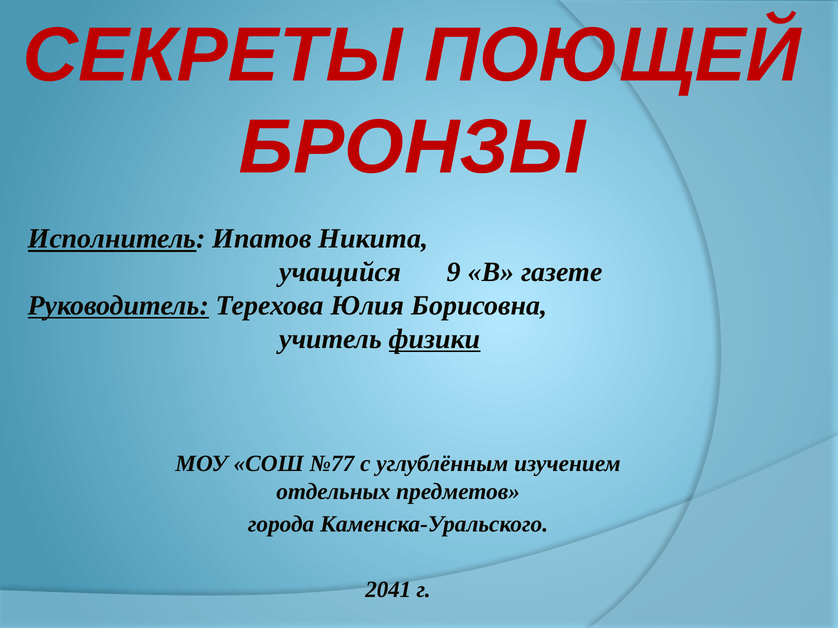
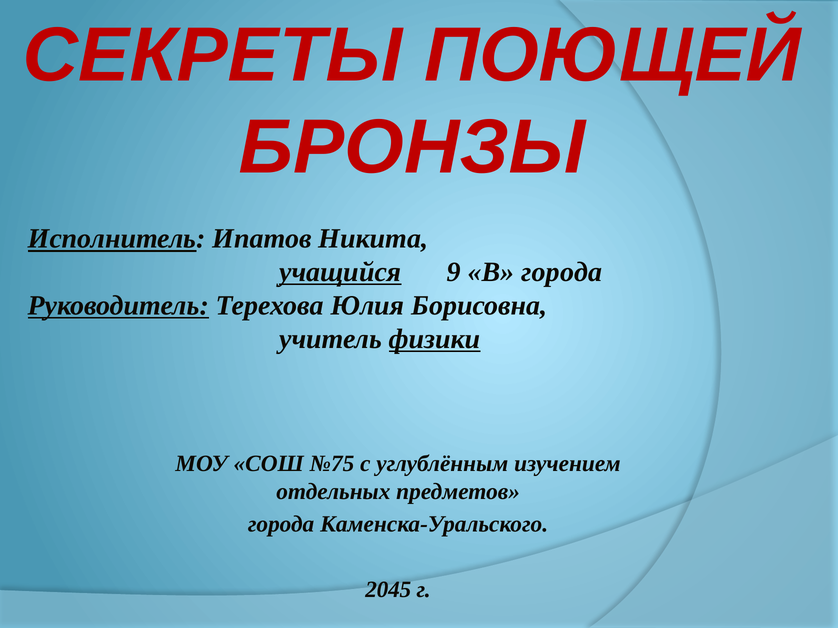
учащийся underline: none -> present (340, 272)
В газете: газете -> города (562, 272)
№77: №77 -> №75 (332, 464)
2041: 2041 -> 2045 (388, 590)
